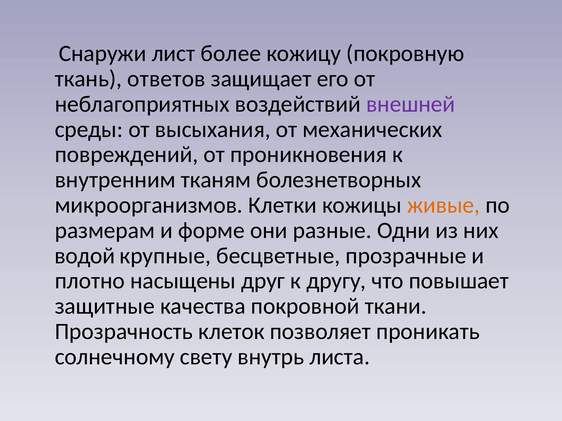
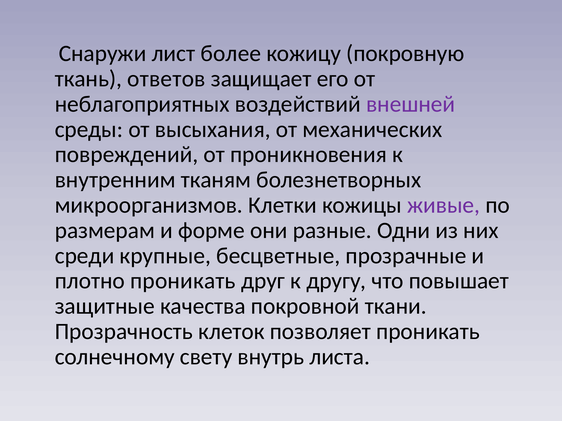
живые colour: orange -> purple (444, 205)
водой: водой -> среди (85, 256)
плотно насыщены: насыщены -> проникать (183, 281)
